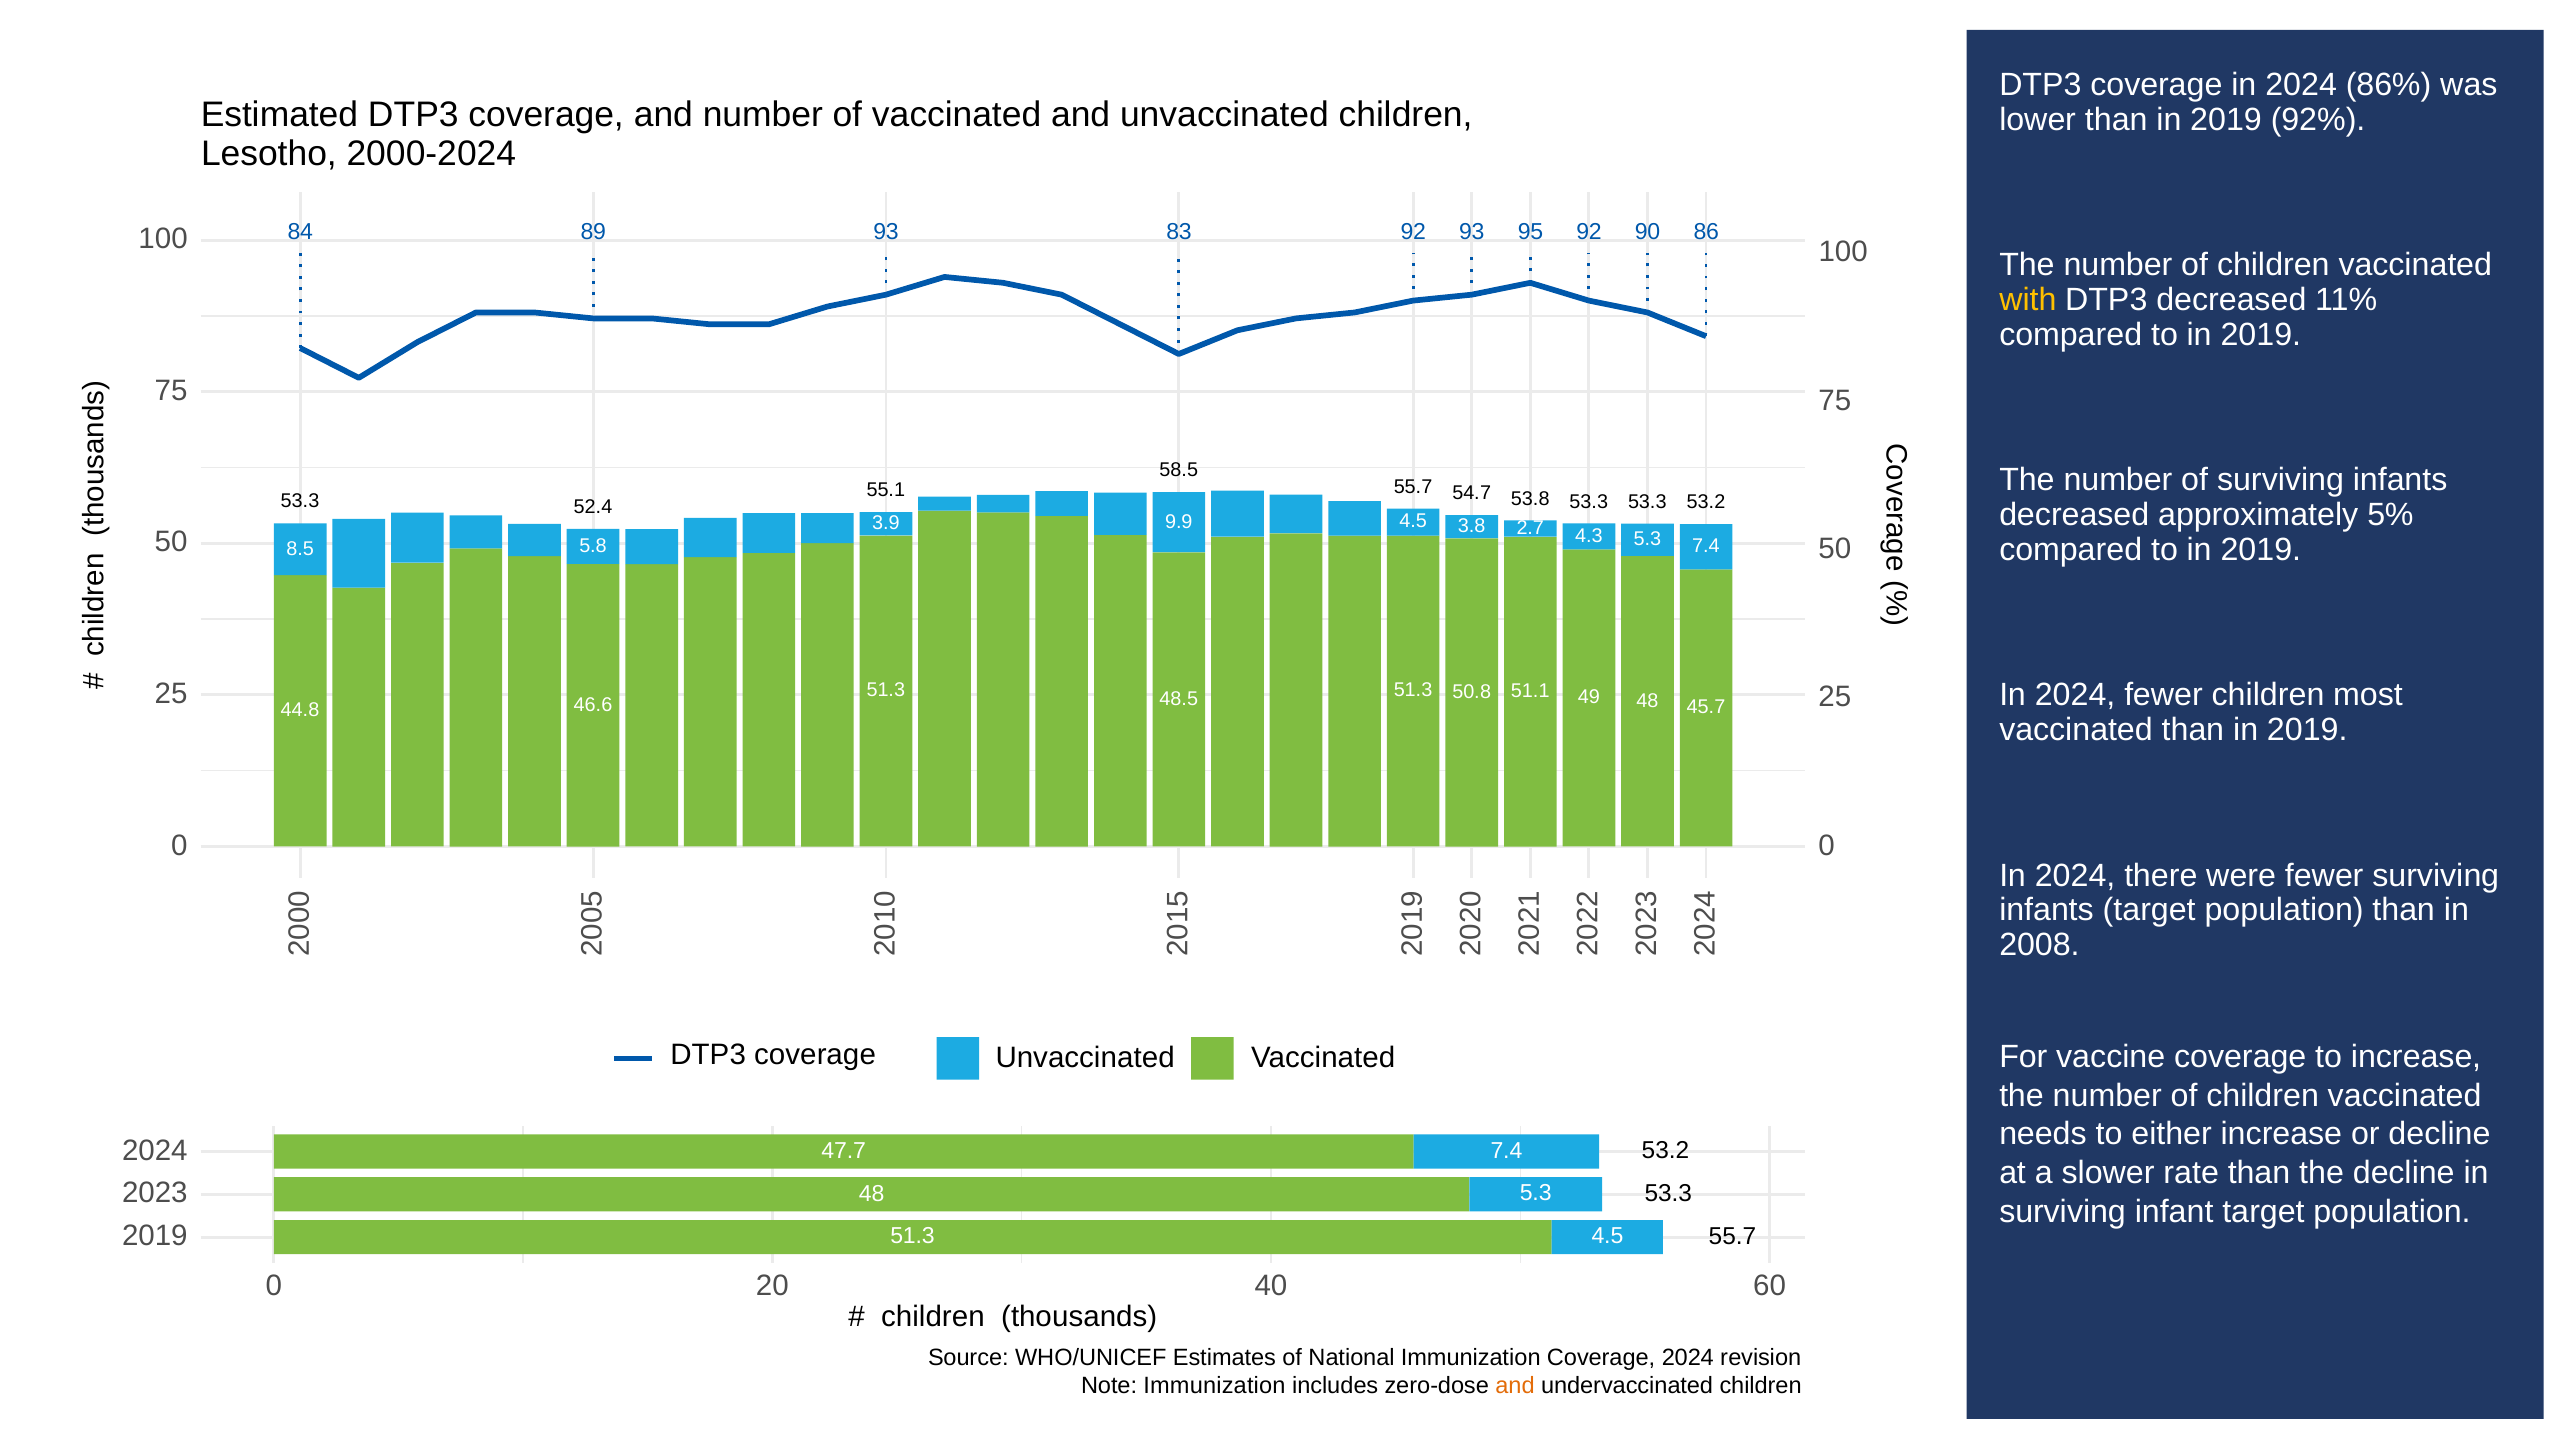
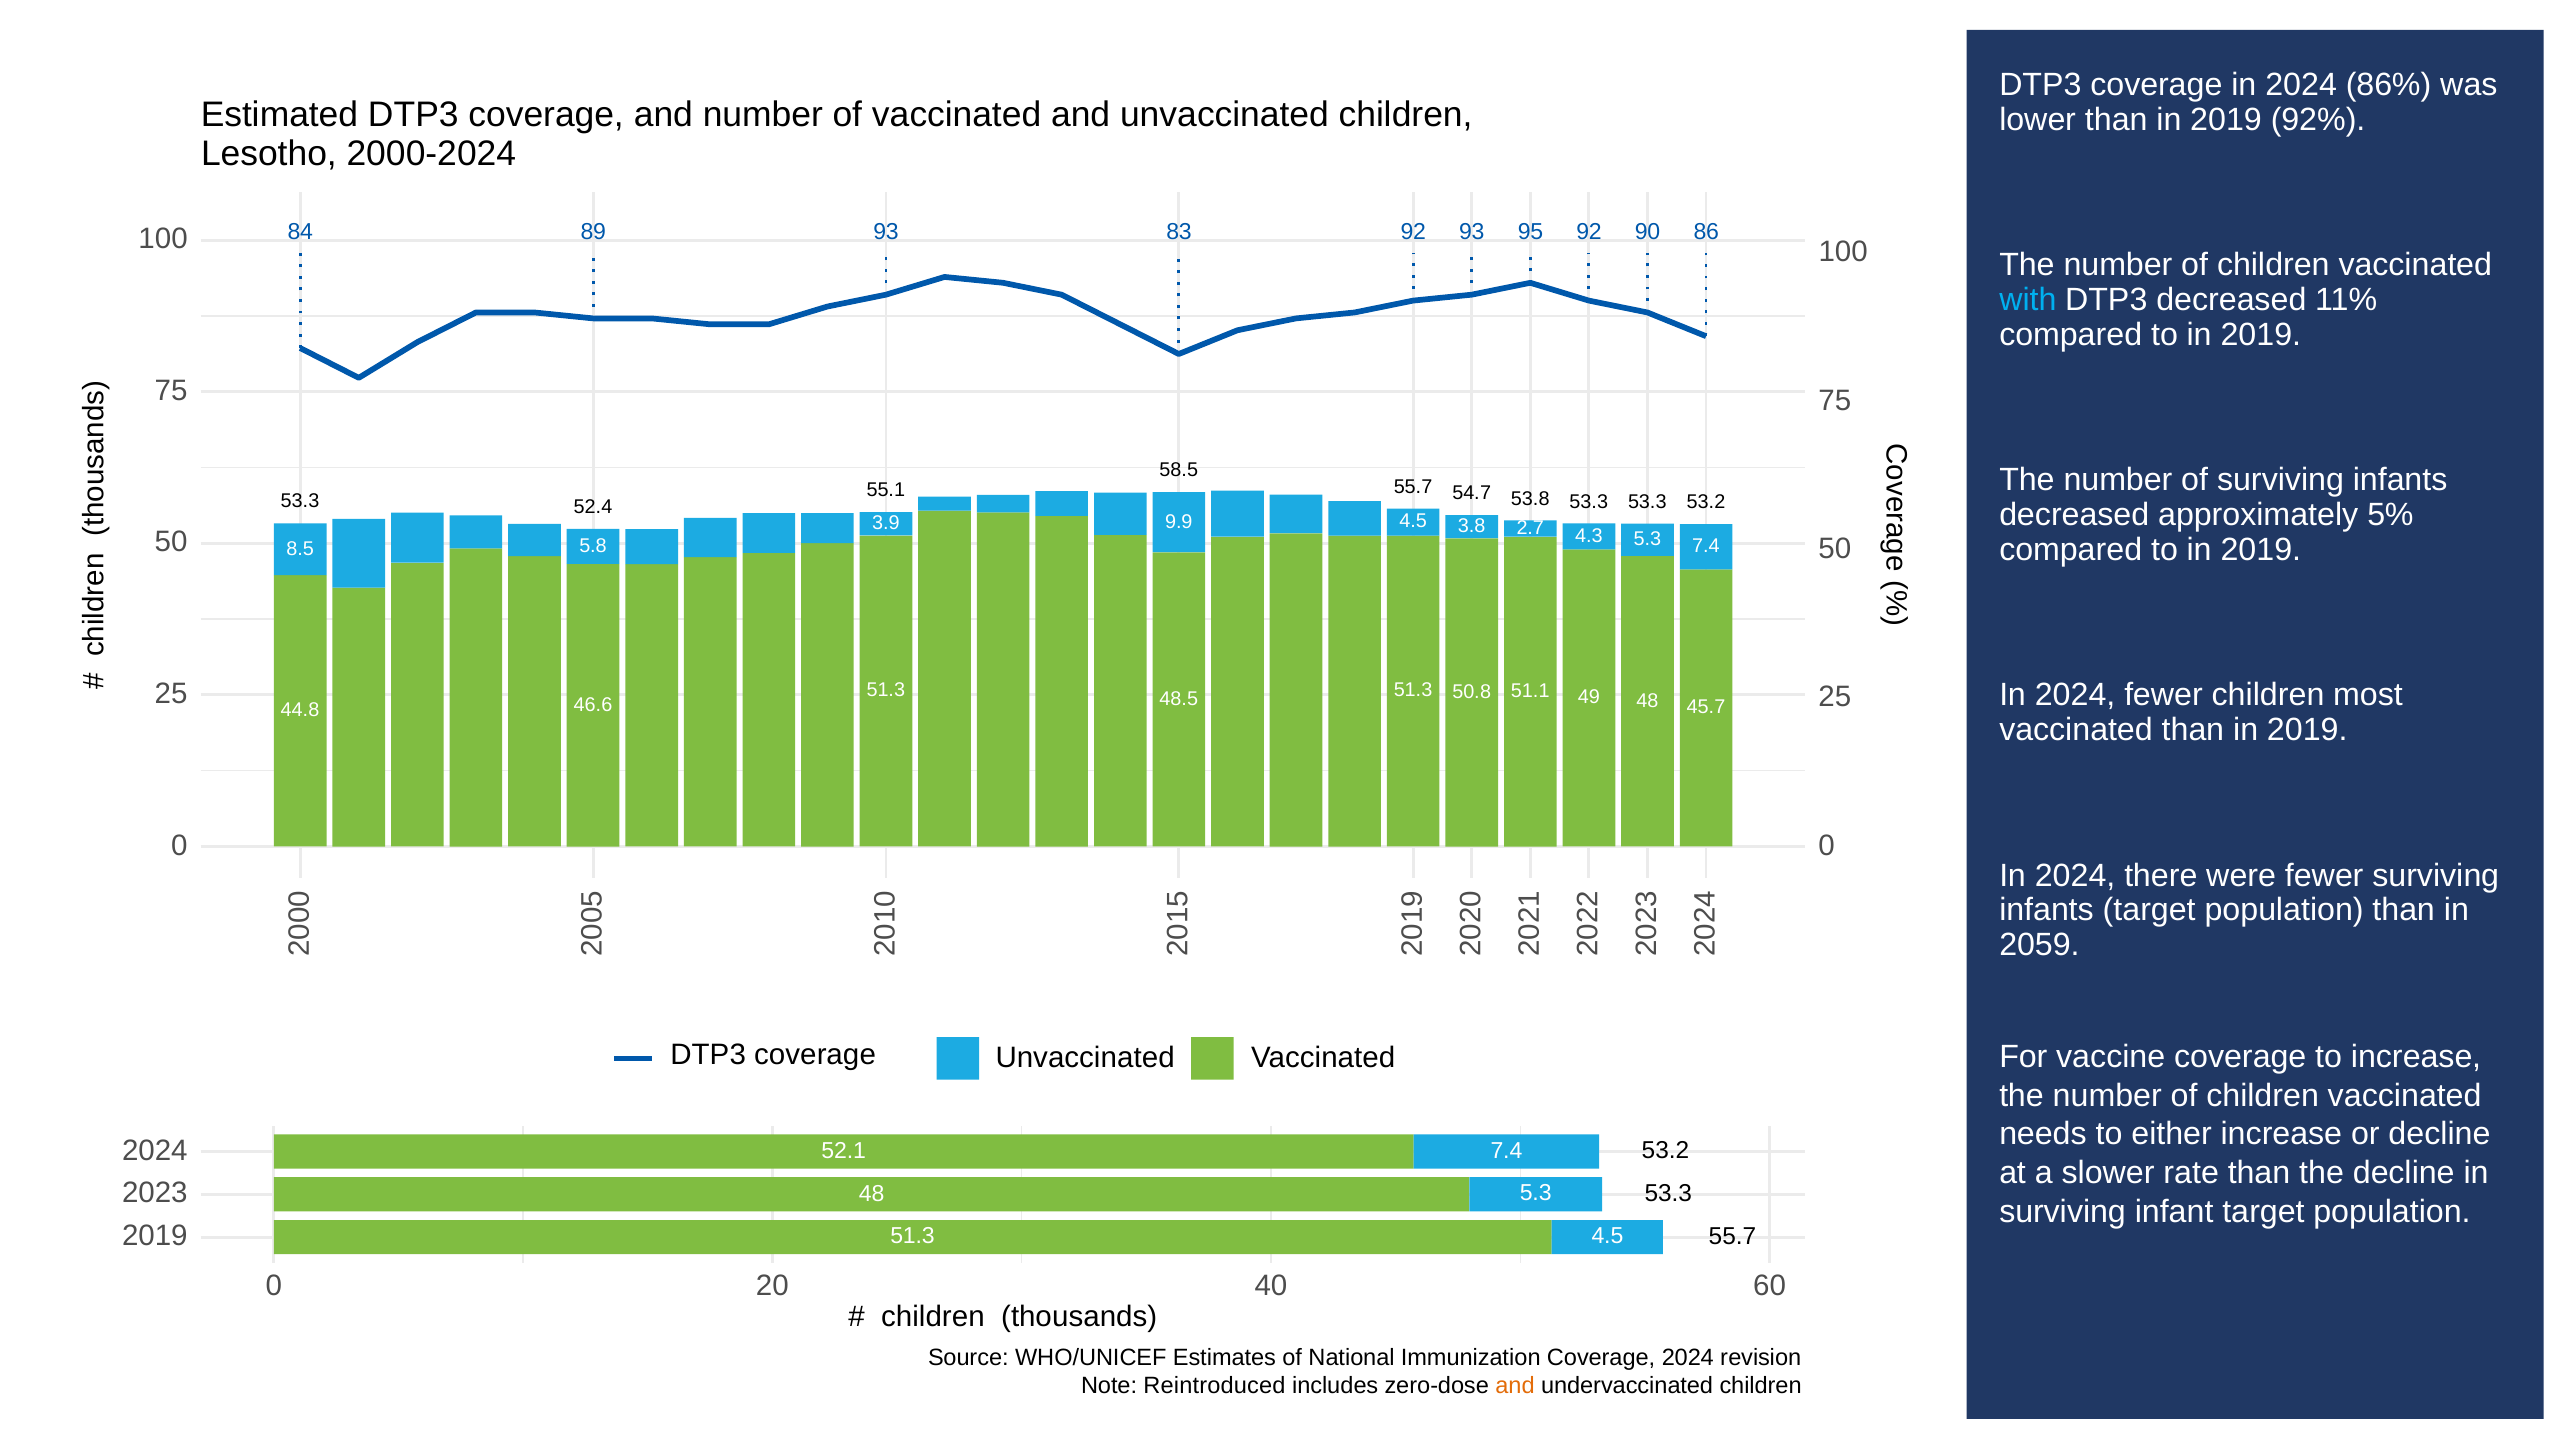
with colour: yellow -> light blue (2028, 300)
2008: 2008 -> 2059 (2039, 945)
47.7: 47.7 -> 52.1 (844, 1151)
Note Immunization: Immunization -> Reintroduced (1214, 1386)
